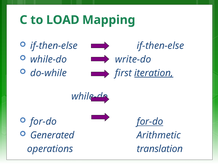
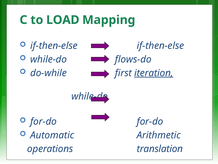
write-do: write-do -> flows-do (133, 59)
for-do underline: present -> none (150, 121)
Generated: Generated -> Automatic (52, 135)
